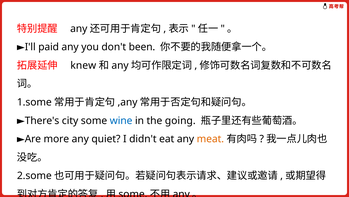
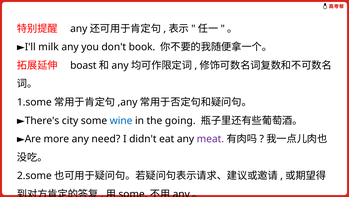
paid: paid -> milk (49, 47)
been: been -> book (142, 47)
knew: knew -> boast (83, 65)
quiet: quiet -> need (106, 139)
meat colour: orange -> purple (210, 139)
